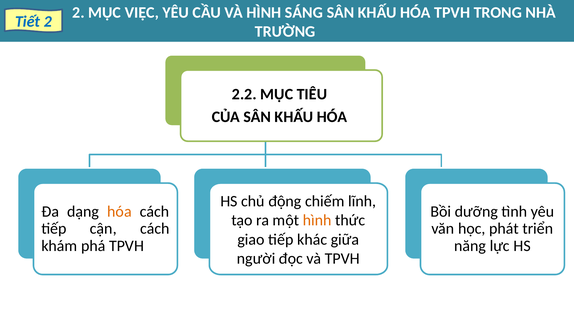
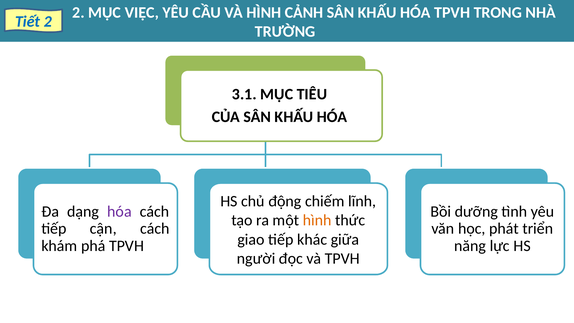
SÁNG: SÁNG -> CẢNH (304, 12)
2.2: 2.2 -> 3.1 (244, 94)
hóa colour: orange -> purple (119, 211)
